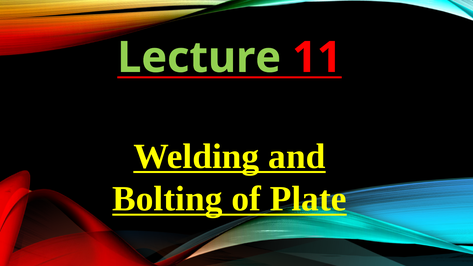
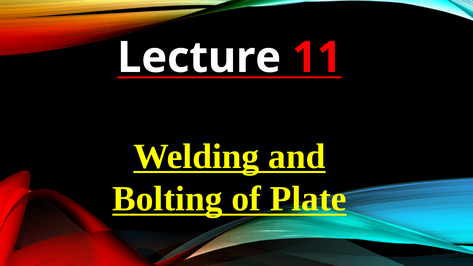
Lecture colour: light green -> white (199, 58)
